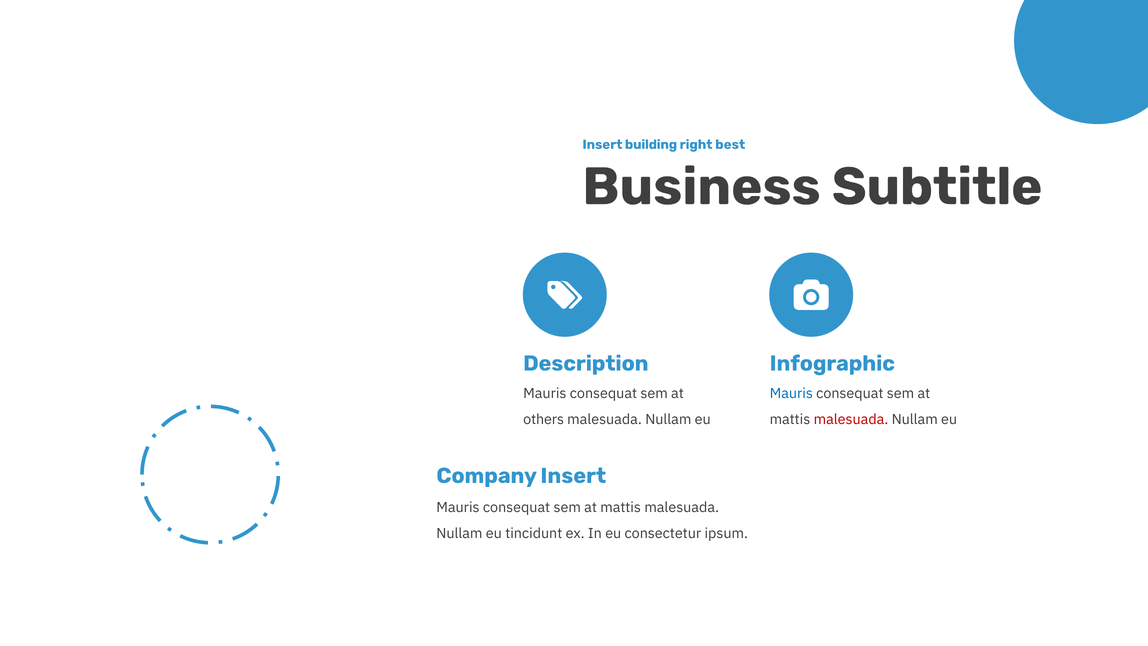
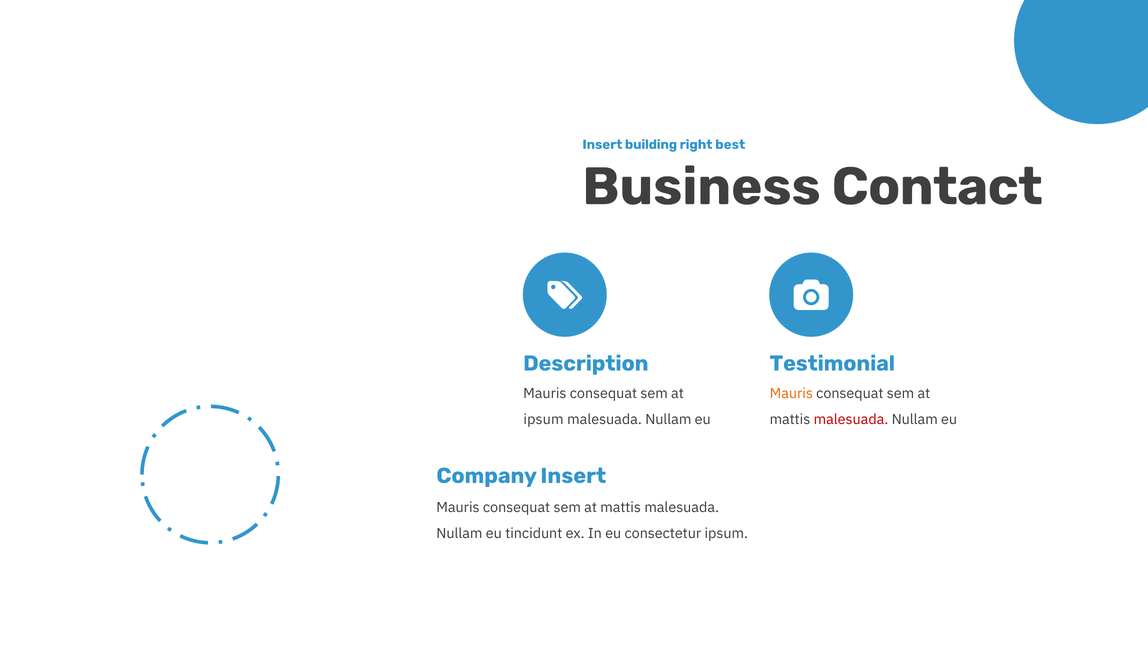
Subtitle: Subtitle -> Contact (937, 187)
Infographic: Infographic -> Testimonial (832, 363)
Mauris colour: blue -> orange (791, 394)
others: others -> ipsum (543, 419)
